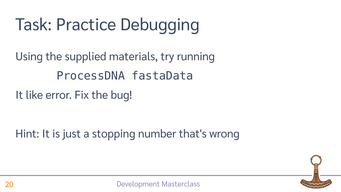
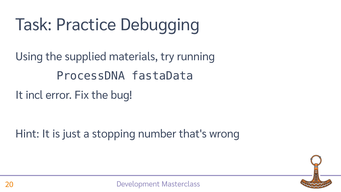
like: like -> incl (34, 95)
